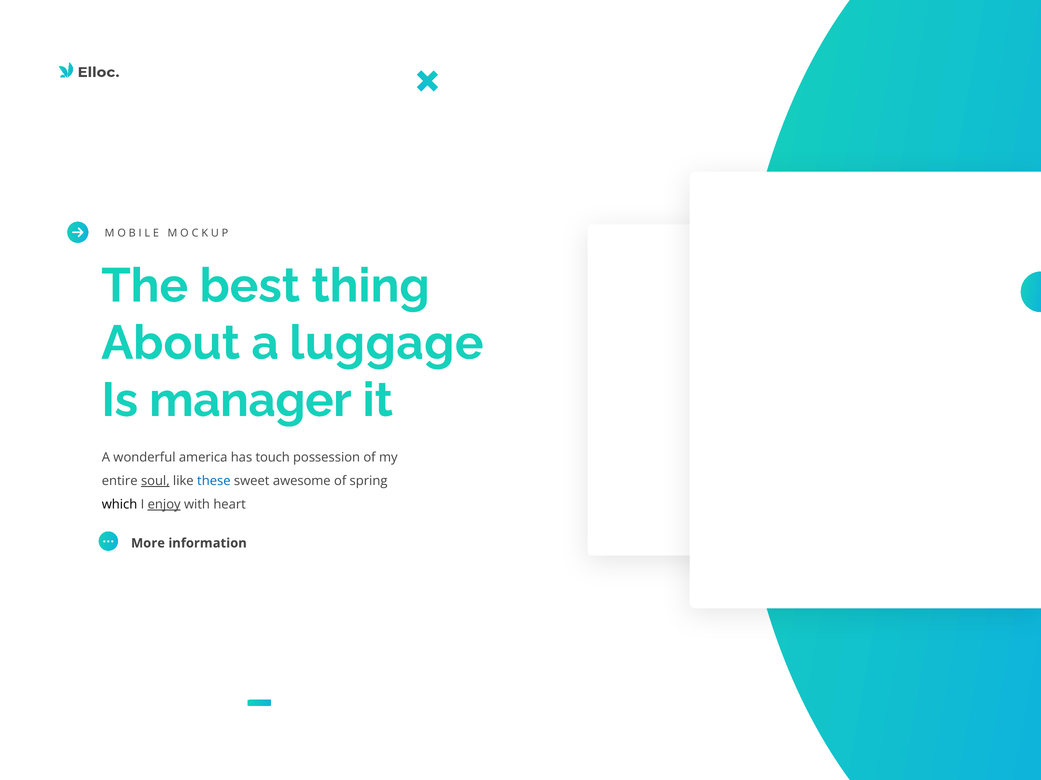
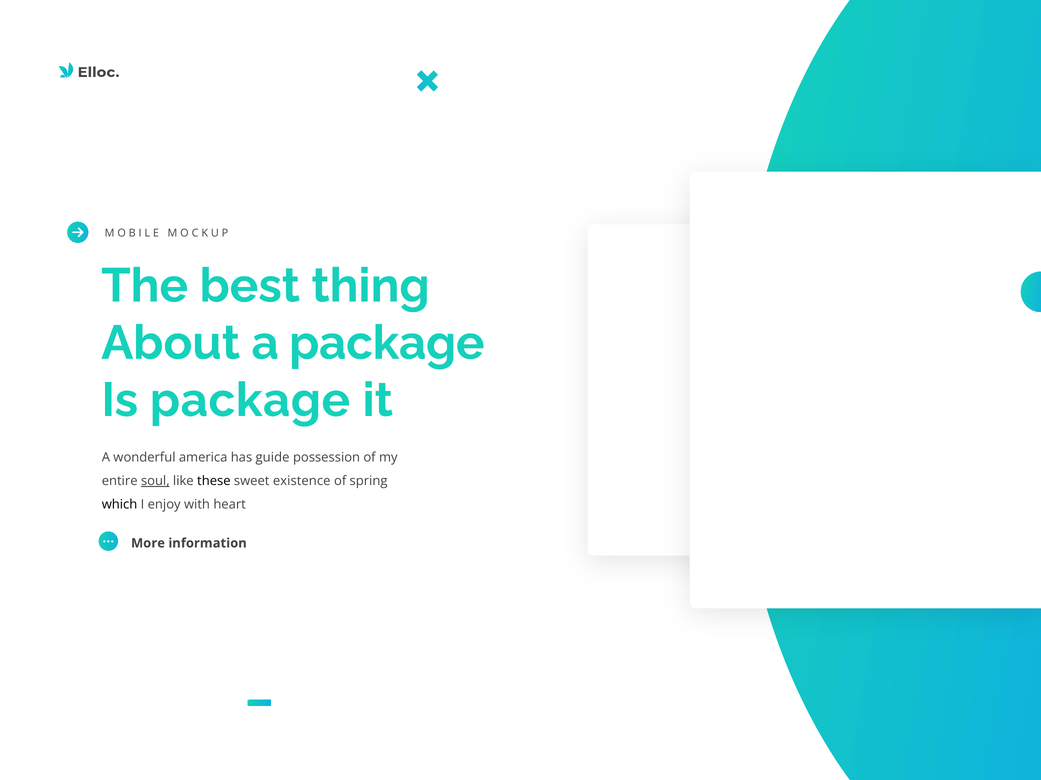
a luggage: luggage -> package (387, 343)
Is manager: manager -> package (250, 401)
touch: touch -> guide (273, 458)
these colour: blue -> black (214, 481)
awesome: awesome -> existence (302, 481)
enjoy underline: present -> none (164, 505)
